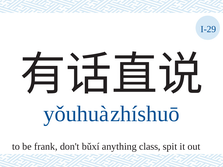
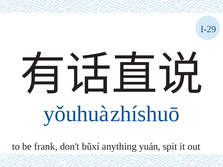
class: class -> yuán (150, 147)
